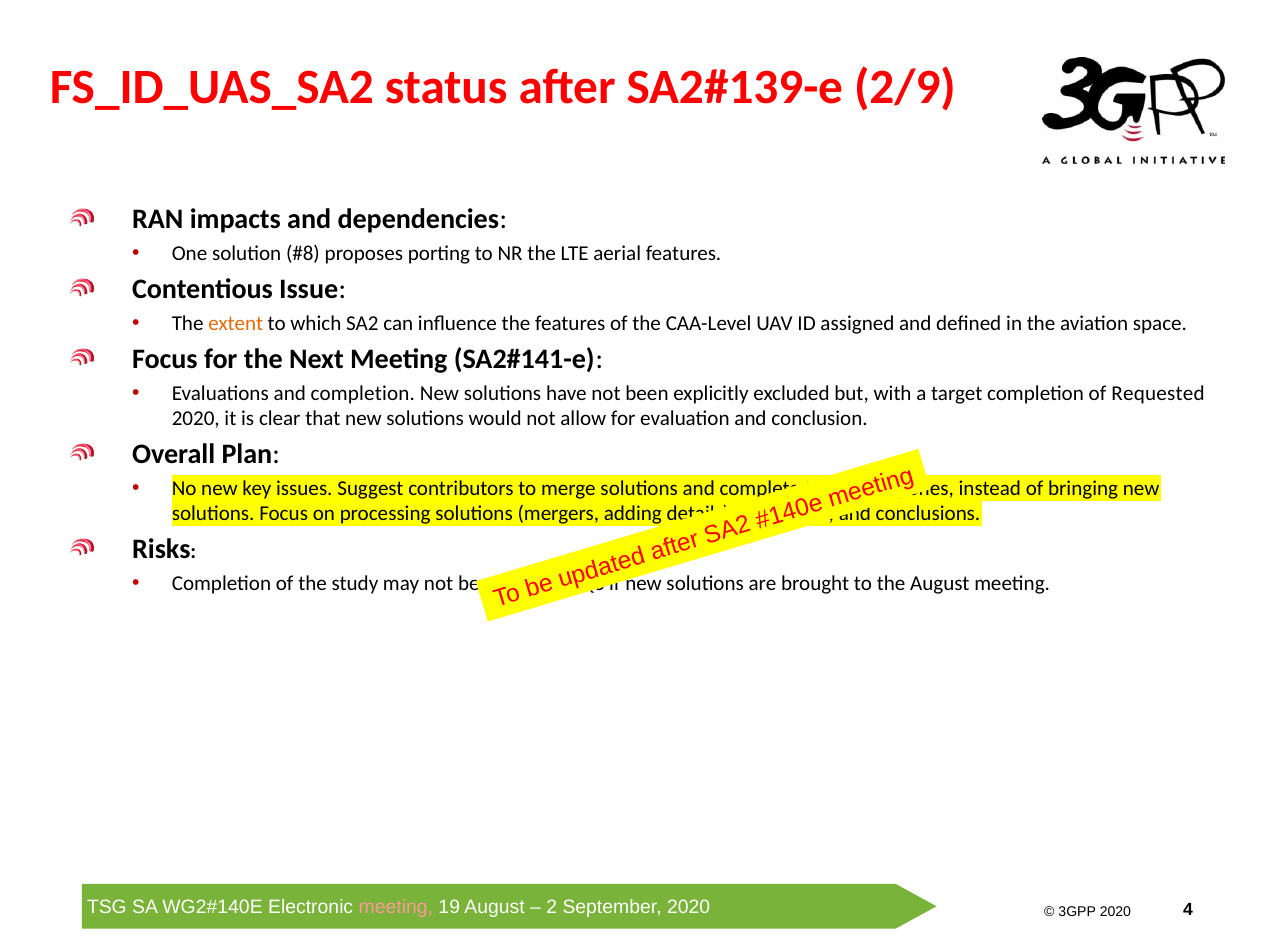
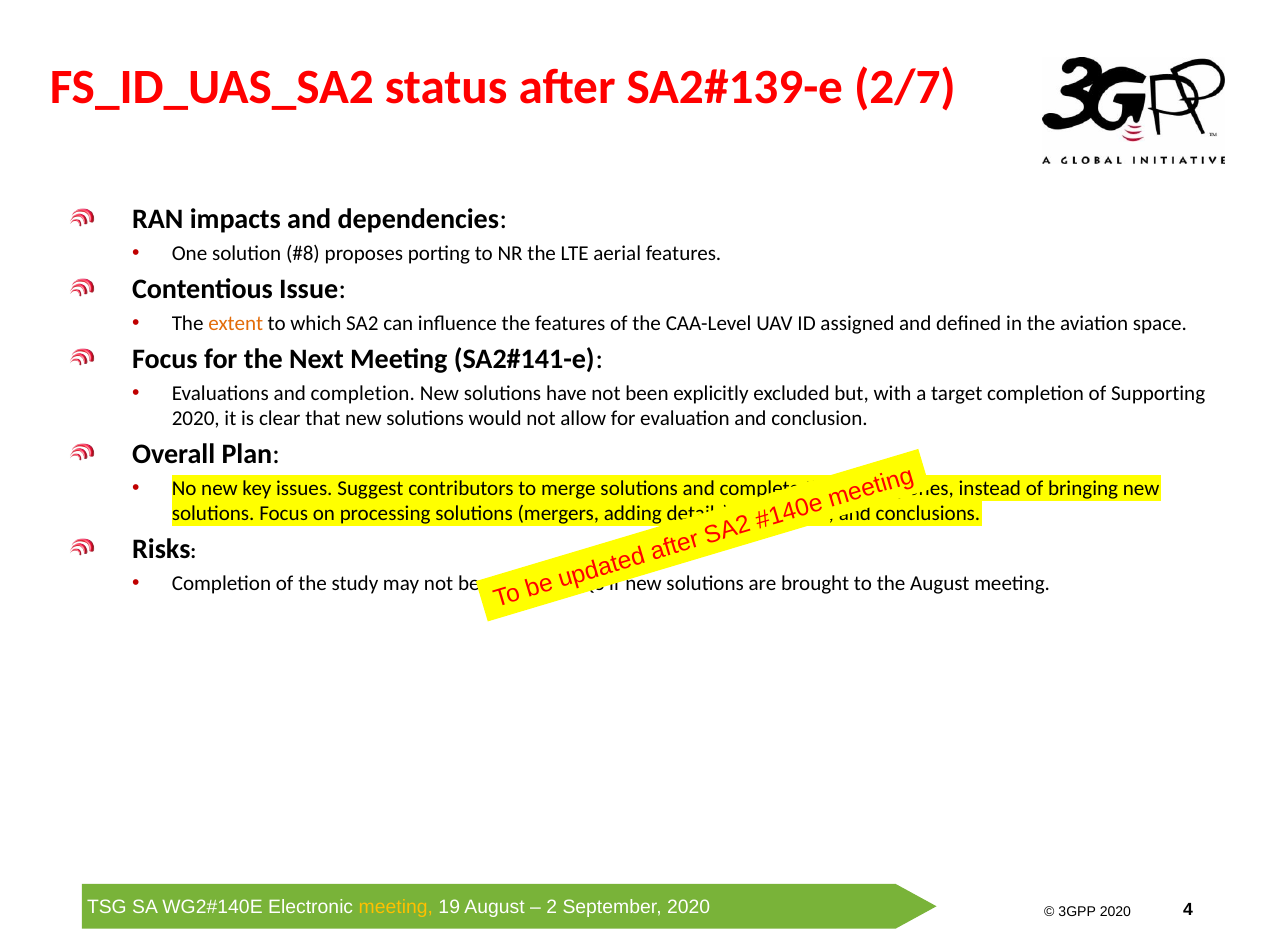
2/9: 2/9 -> 2/7 (905, 87)
Requested: Requested -> Supporting (1158, 393)
meeting colour: pink -> yellow (396, 907)
